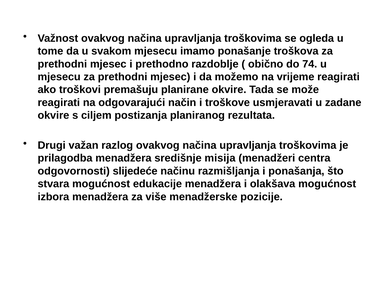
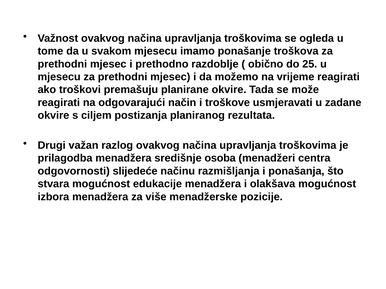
74: 74 -> 25 (310, 64)
misija: misija -> osoba (220, 158)
